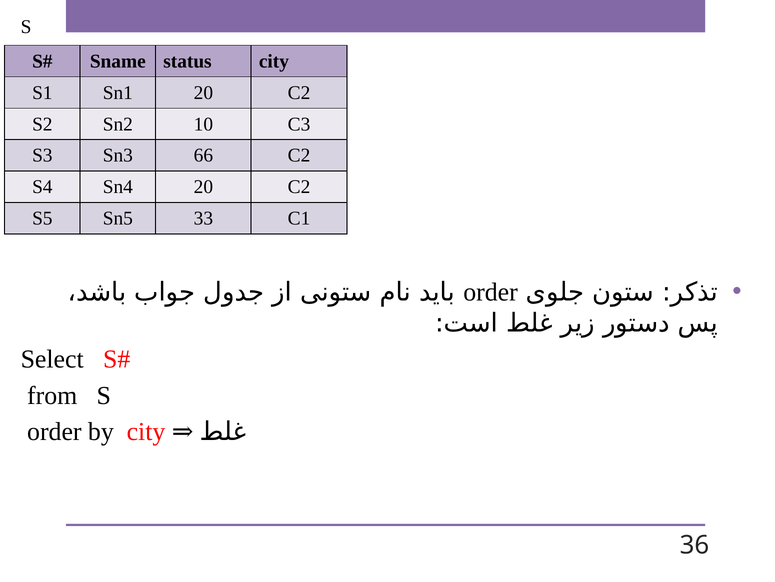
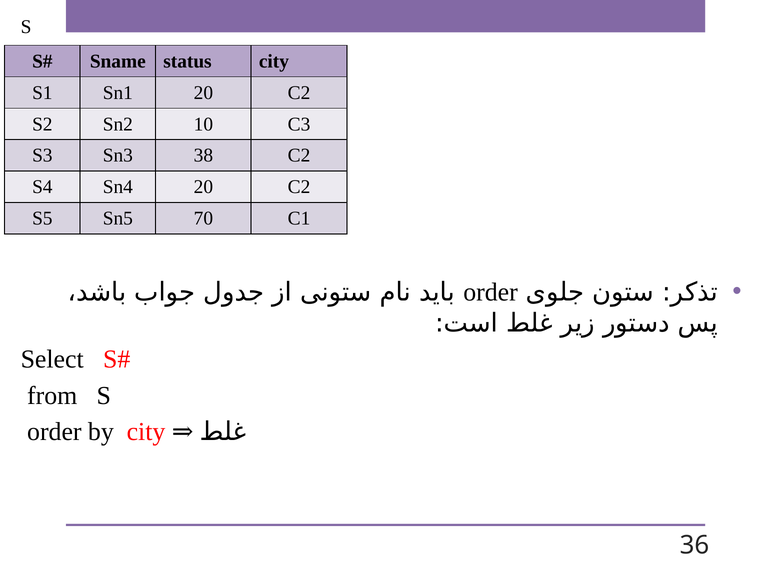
66: 66 -> 38 (203, 155)
33: 33 -> 70 (203, 218)
